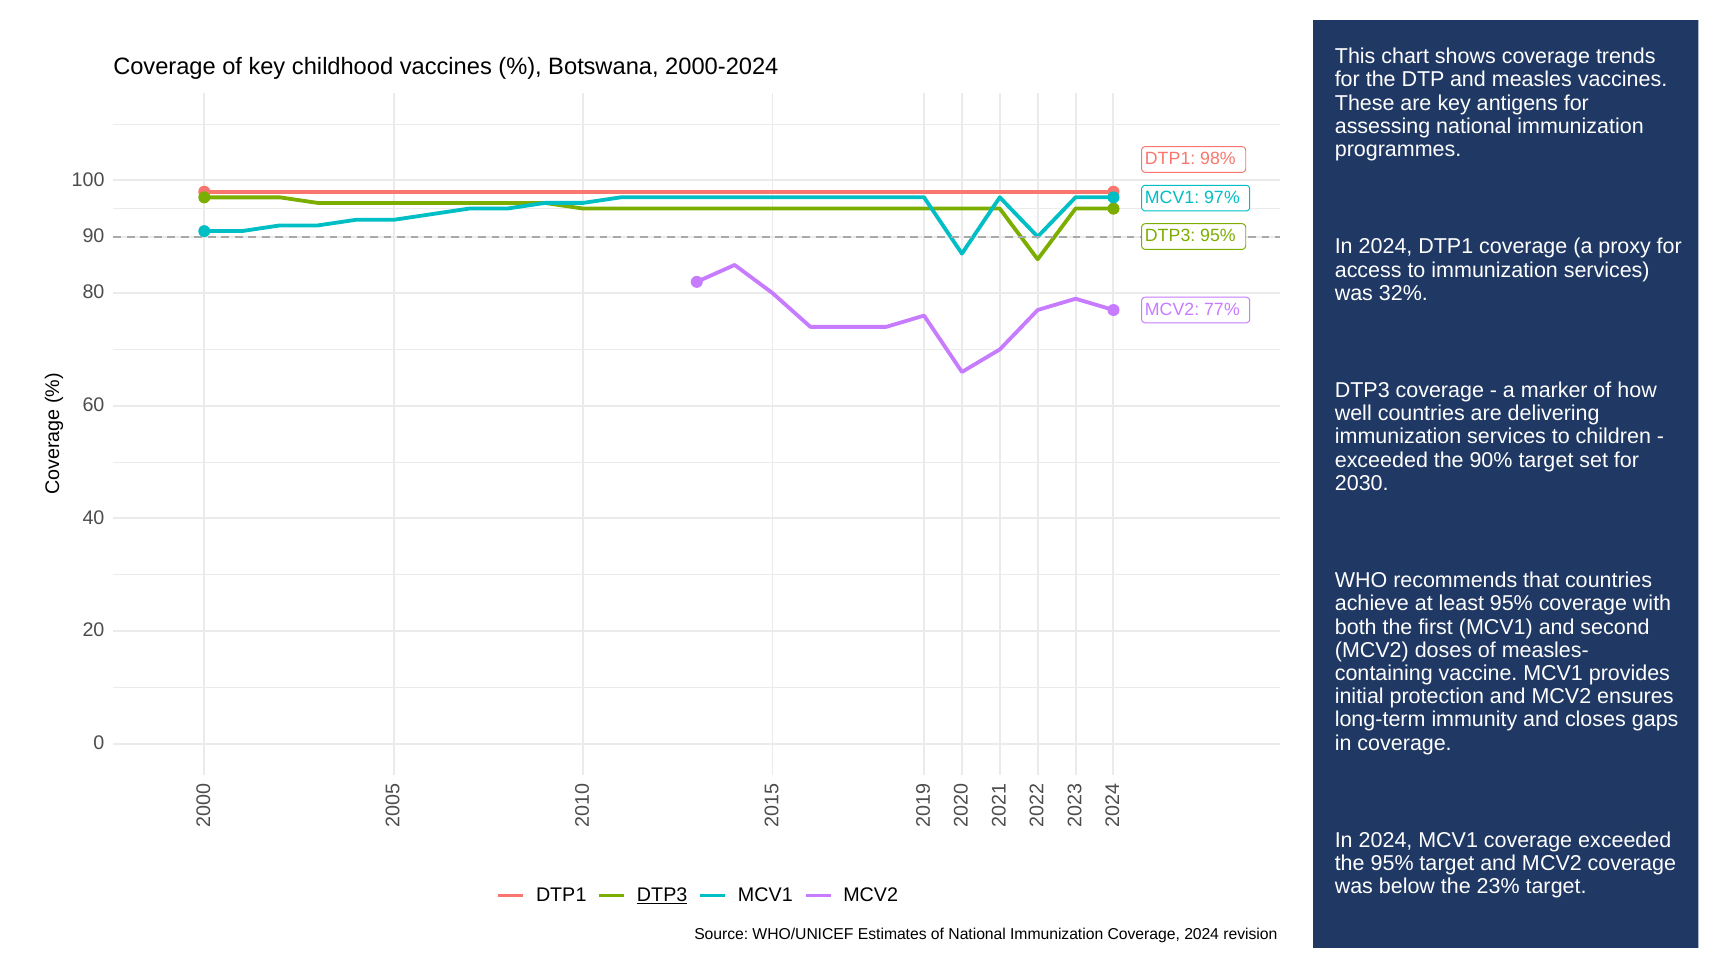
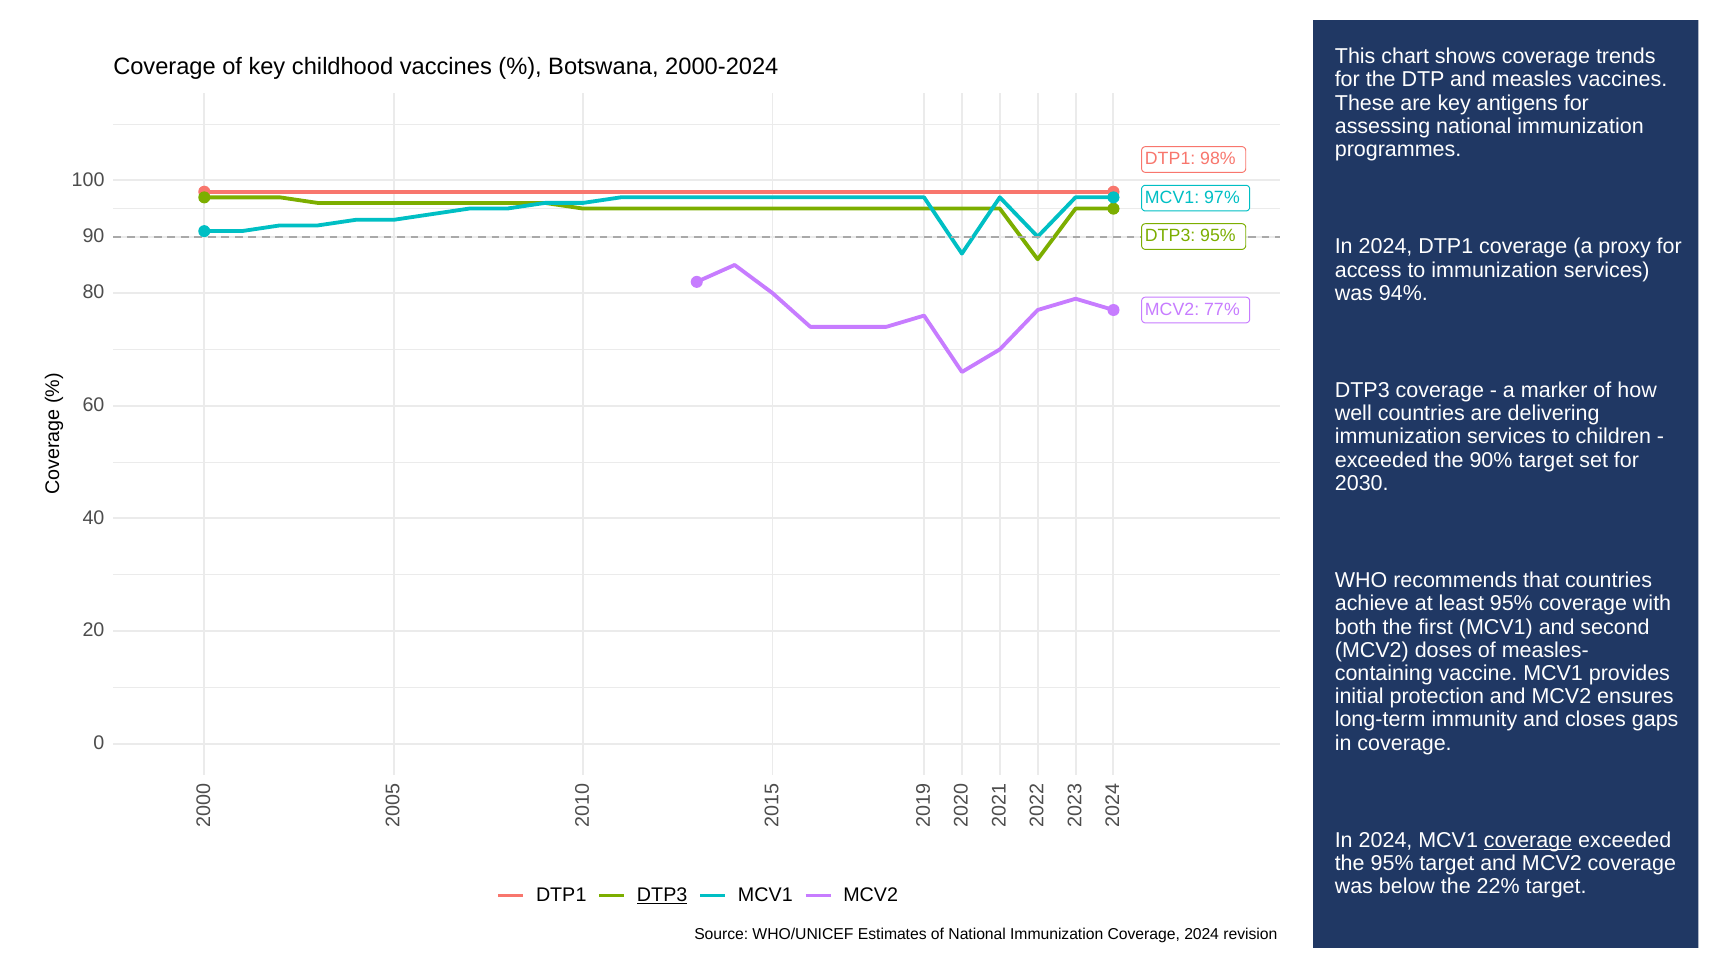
32%: 32% -> 94% (1403, 293)
coverage underline: none -> present (1528, 840)
23%: 23% -> 22% (1498, 886)
